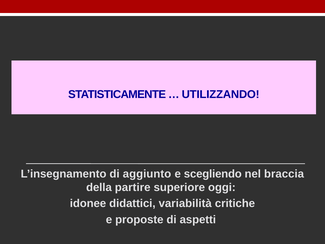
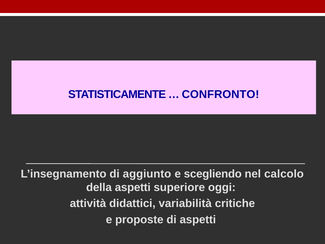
UTILIZZANDO: UTILIZZANDO -> CONFRONTO (220, 94)
braccia: braccia -> calcolo (284, 174)
della partire: partire -> aspetti (133, 187)
idonee: idonee -> attività (88, 203)
